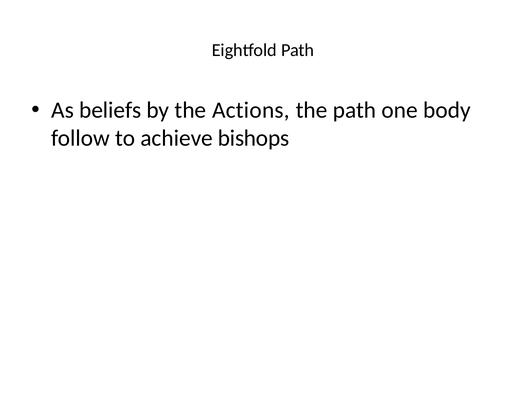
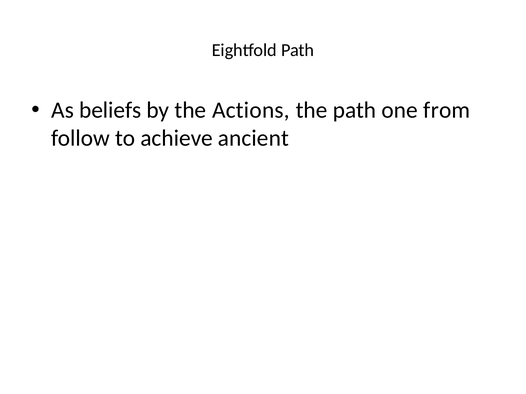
body: body -> from (447, 110)
bishops: bishops -> ancient (253, 138)
